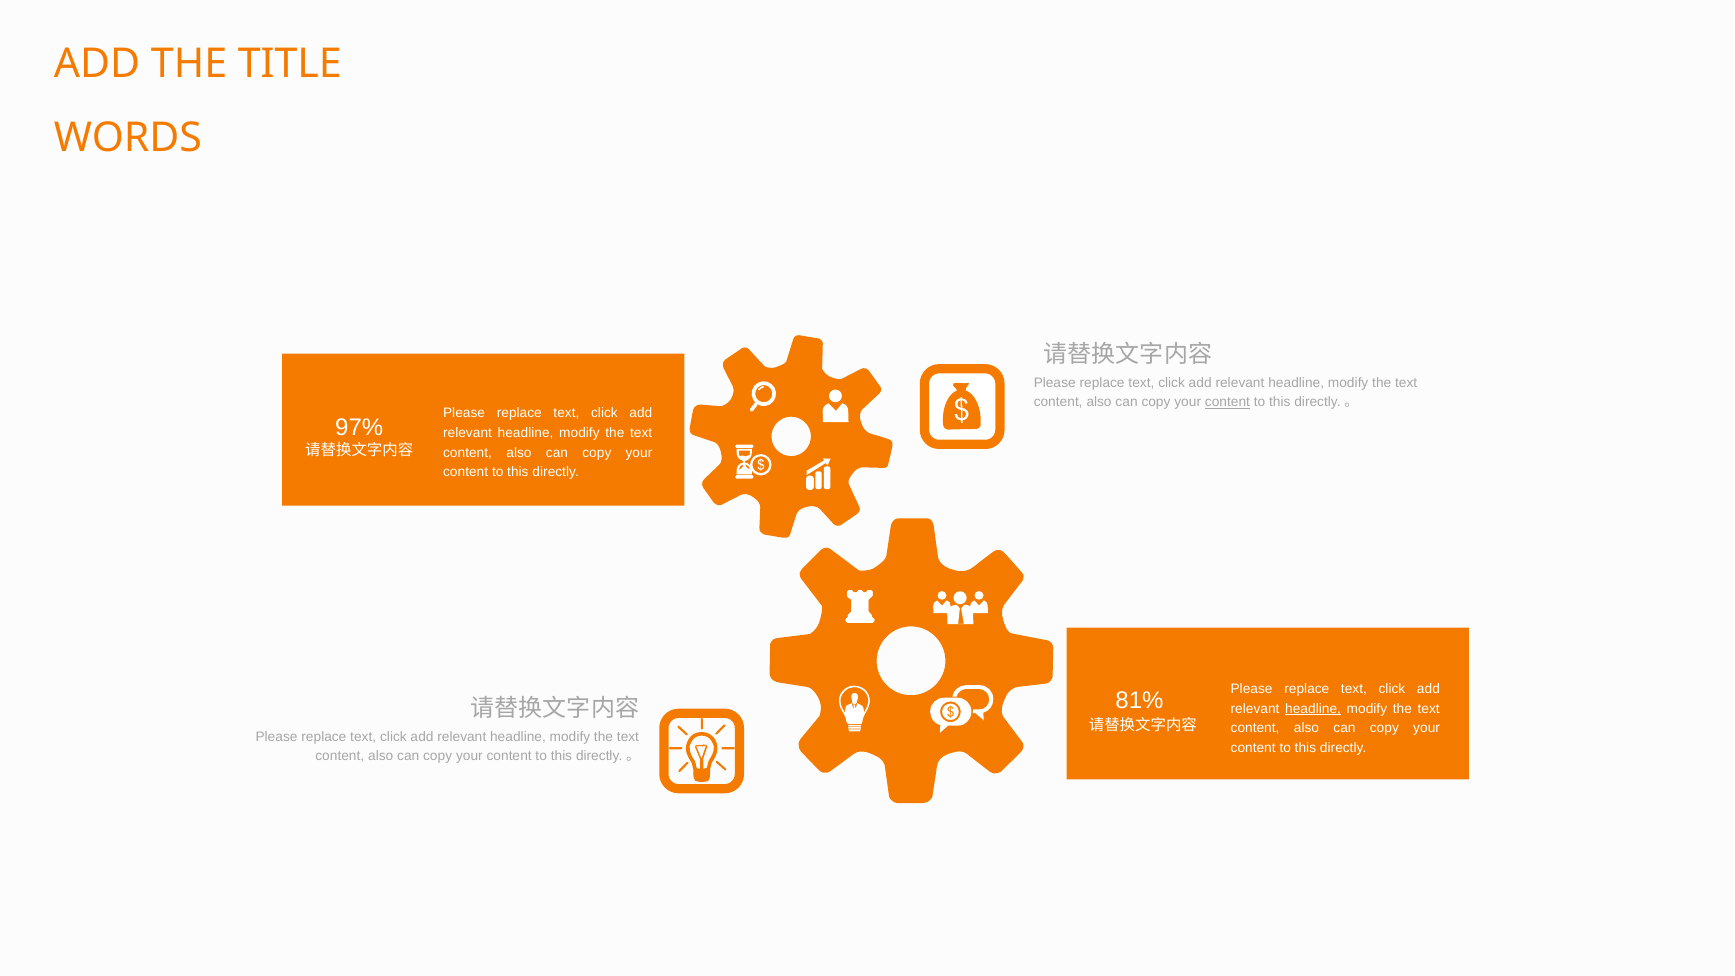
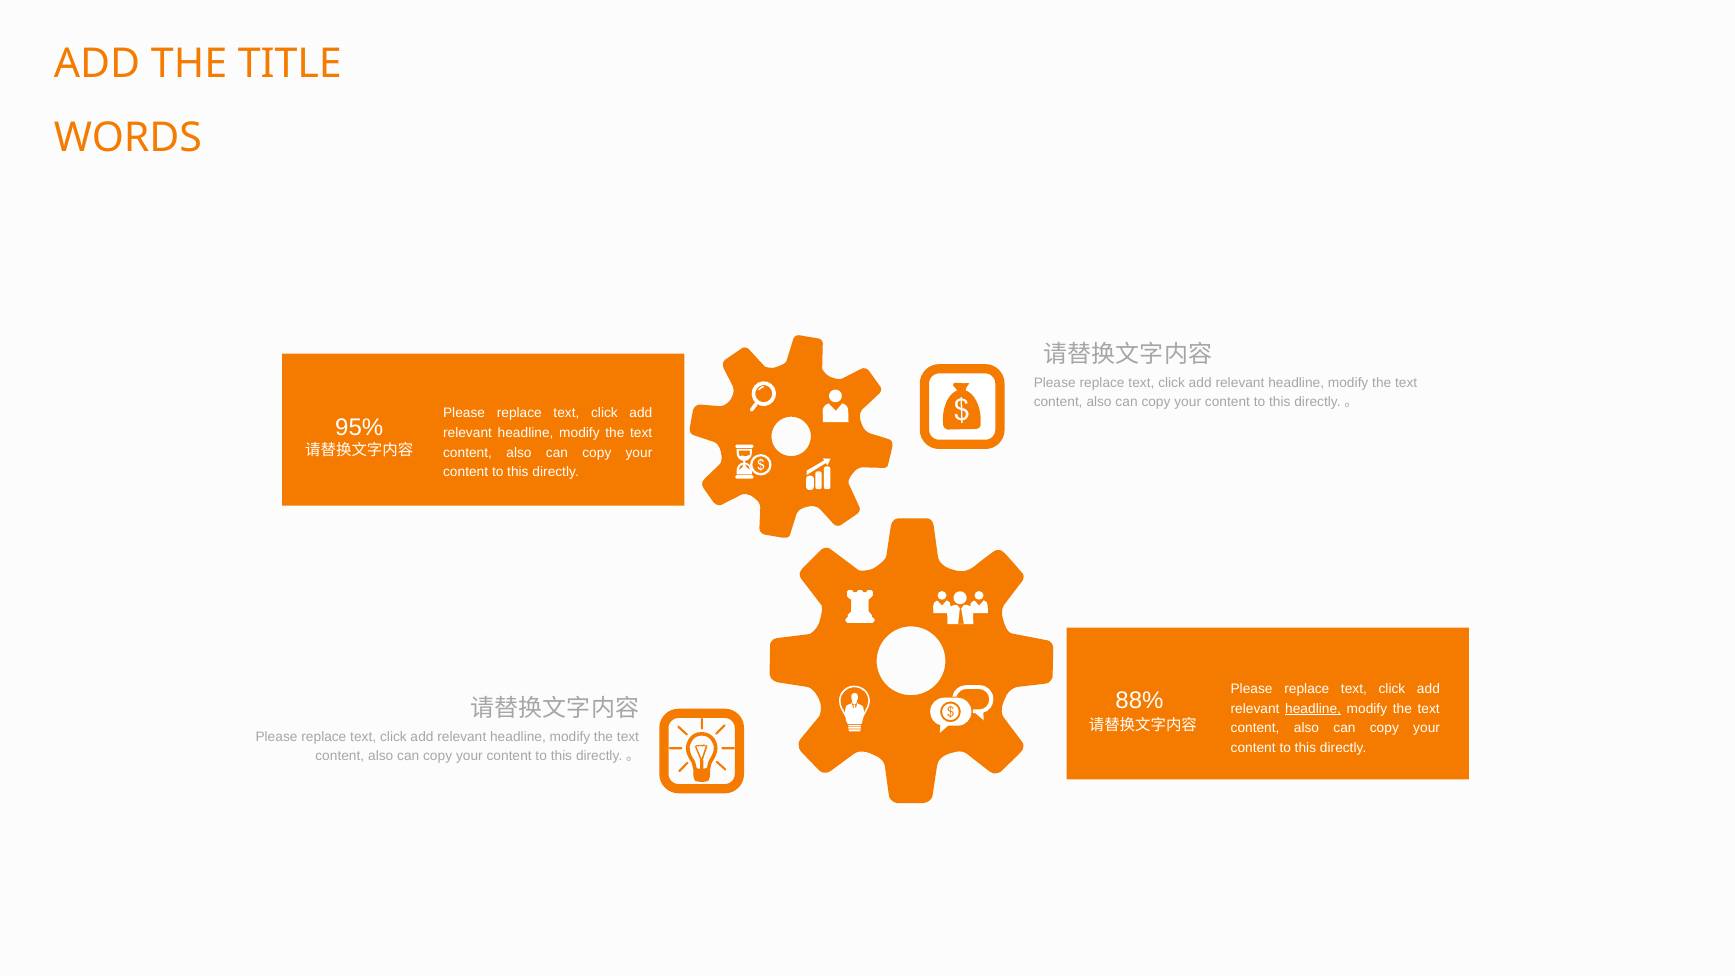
content underline: present -> none (1227, 402)
97%: 97% -> 95% (359, 428)
81%: 81% -> 88% (1139, 701)
